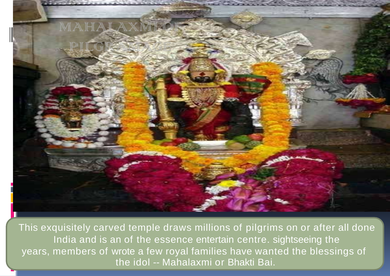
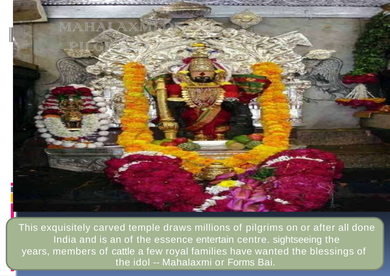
wrote: wrote -> cattle (123, 251)
Bhakti: Bhakti -> Forms (241, 262)
